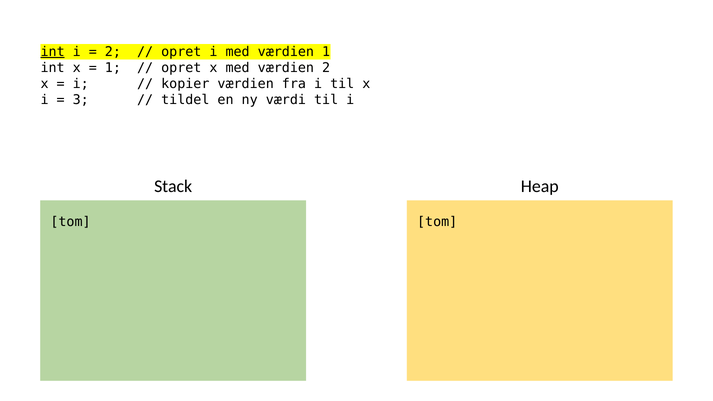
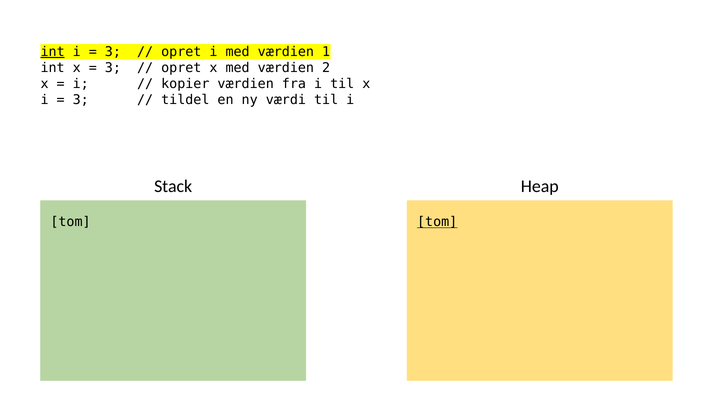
2: 2 -> 3 (113, 52)
1: 1 -> 3 (113, 68)
tom underline: none -> present (437, 222)
